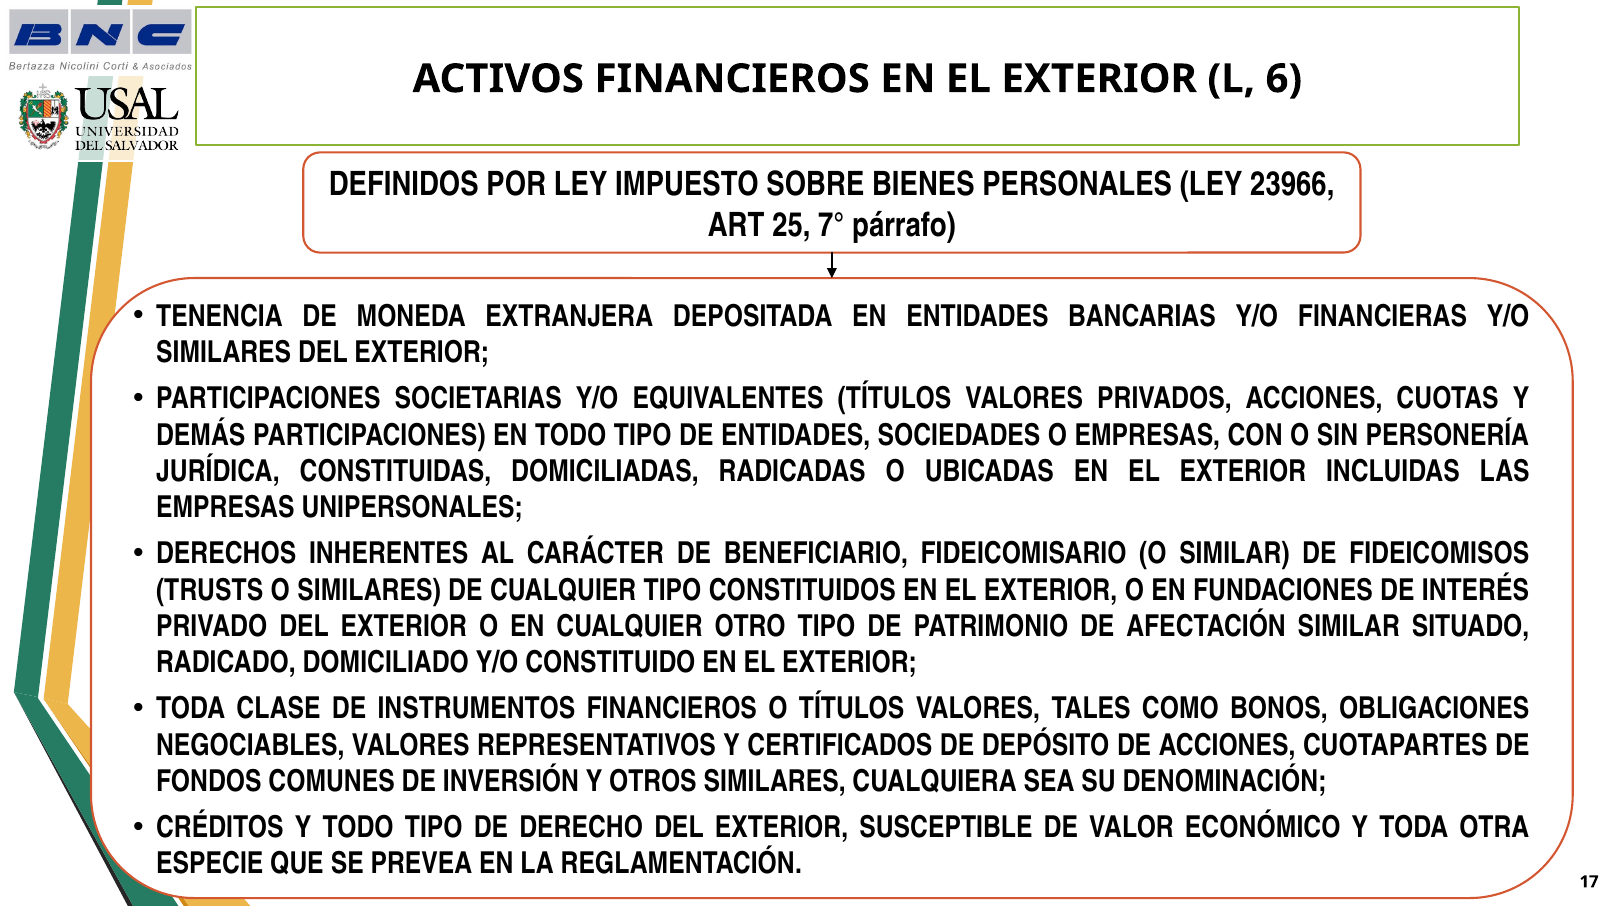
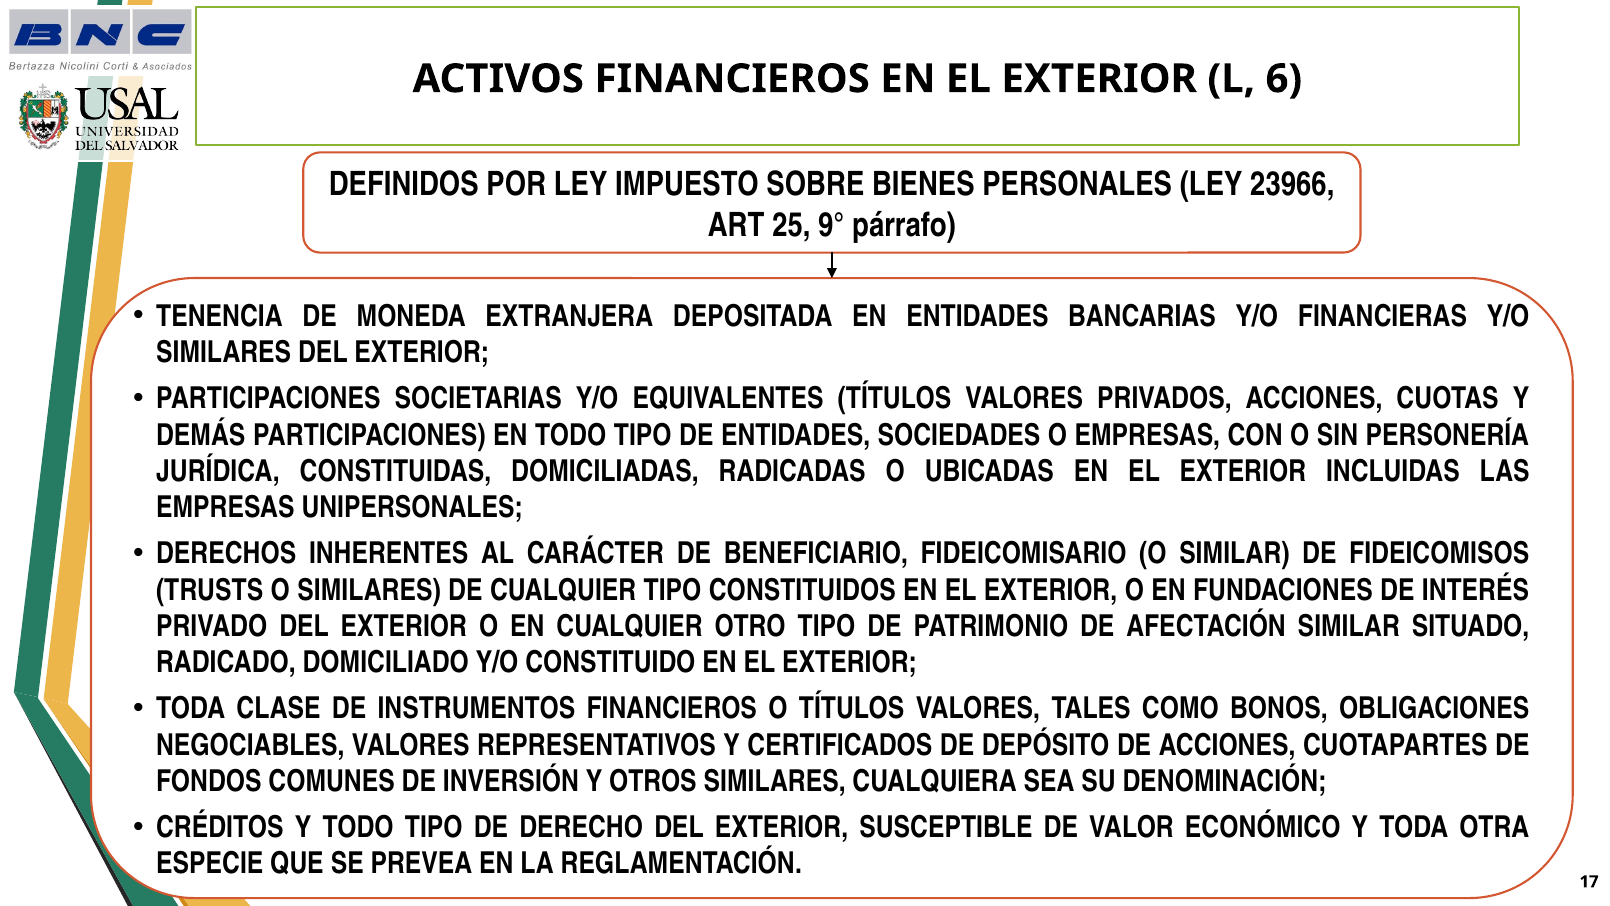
7°: 7° -> 9° (831, 225)
